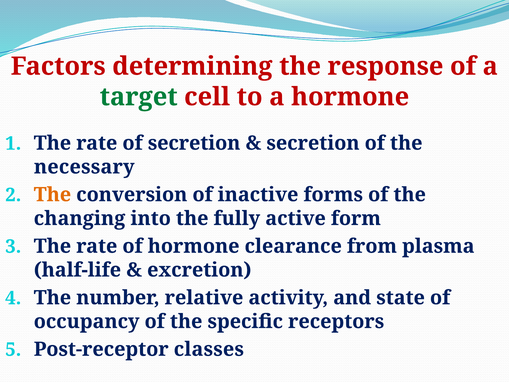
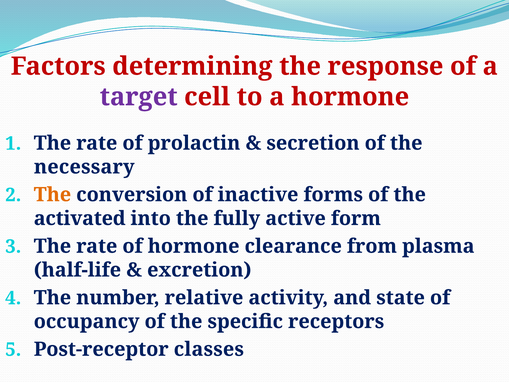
target colour: green -> purple (139, 97)
of secretion: secretion -> prolactin (194, 143)
changing: changing -> activated (80, 218)
